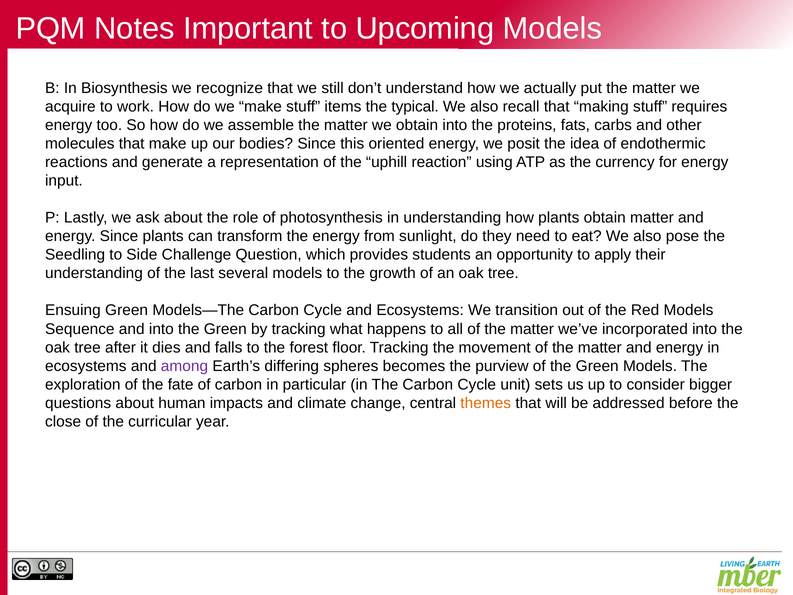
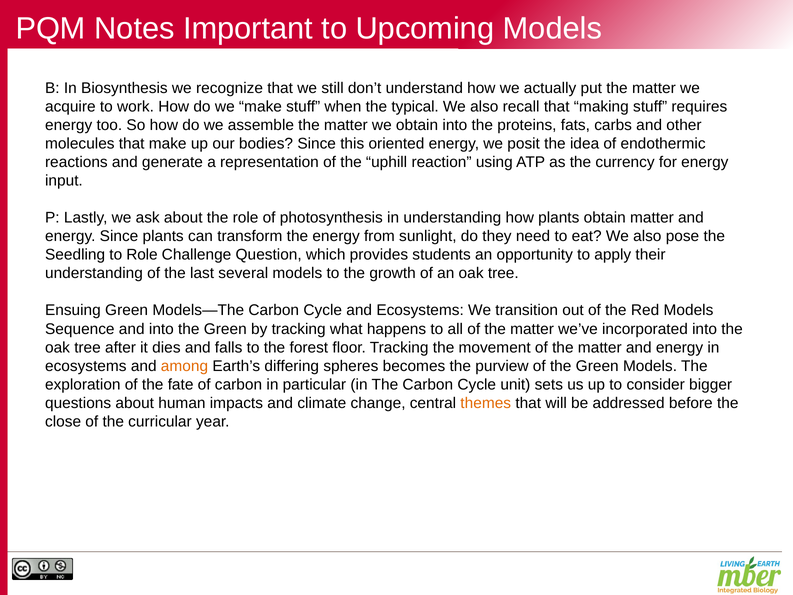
items: items -> when (343, 107)
to Side: Side -> Role (142, 255)
among colour: purple -> orange (184, 366)
